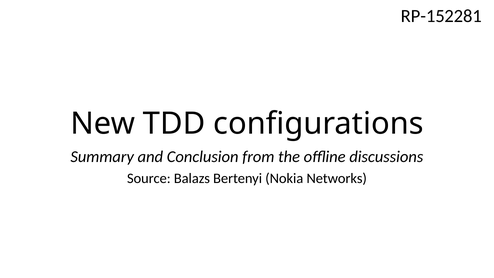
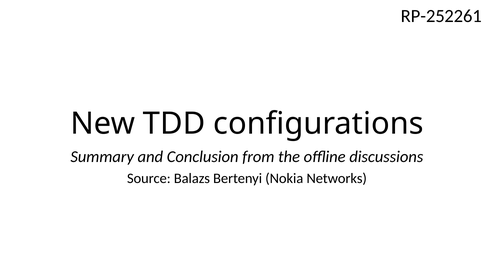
RP-152281: RP-152281 -> RP-252261 (441, 16)
